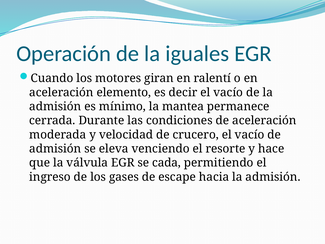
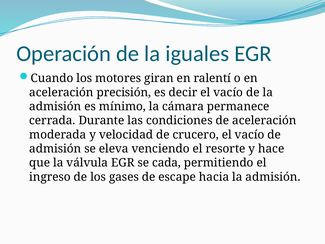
elemento: elemento -> precisión (124, 92)
mantea: mantea -> cámara (183, 106)
